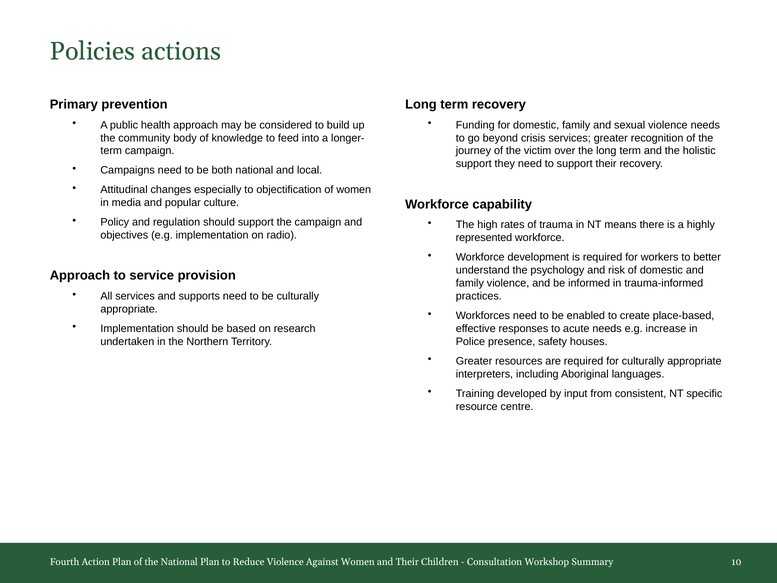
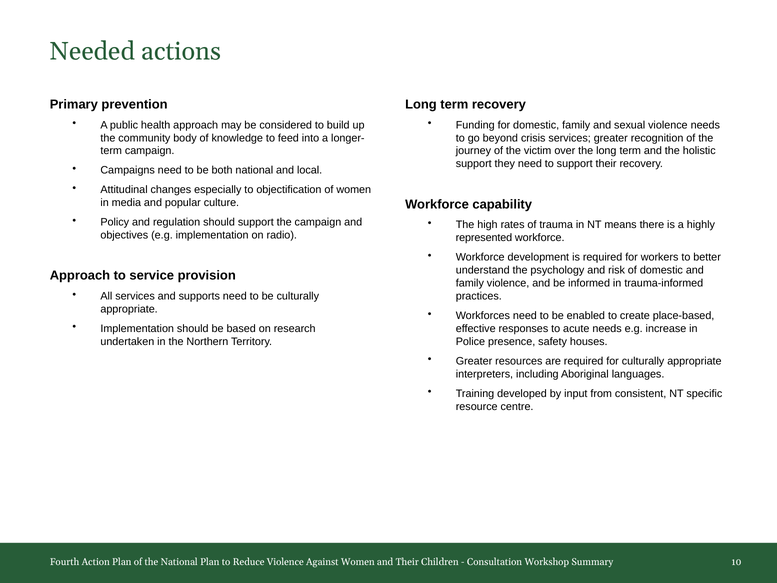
Policies: Policies -> Needed (93, 51)
